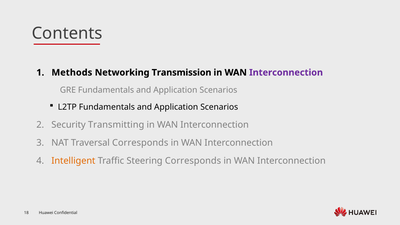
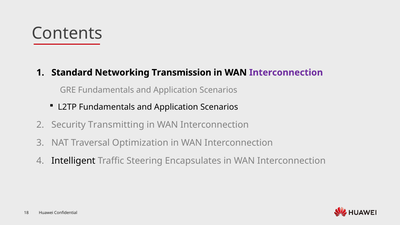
Methods: Methods -> Standard (72, 73)
Traversal Corresponds: Corresponds -> Optimization (140, 143)
Intelligent colour: orange -> black (73, 161)
Steering Corresponds: Corresponds -> Encapsulates (193, 161)
